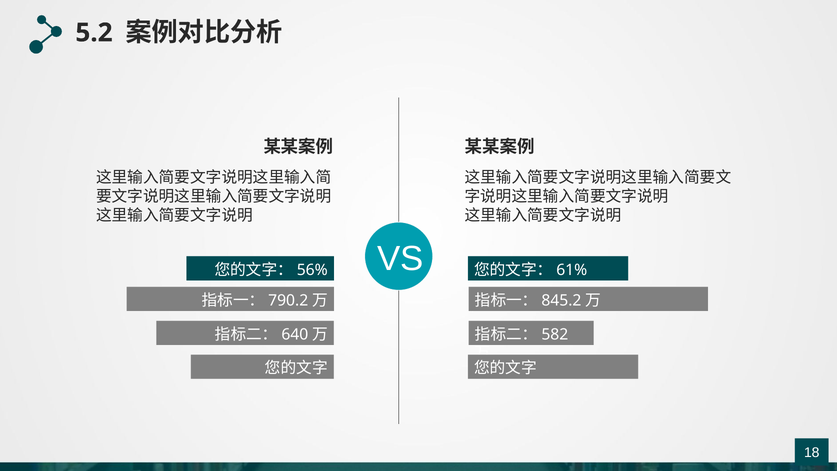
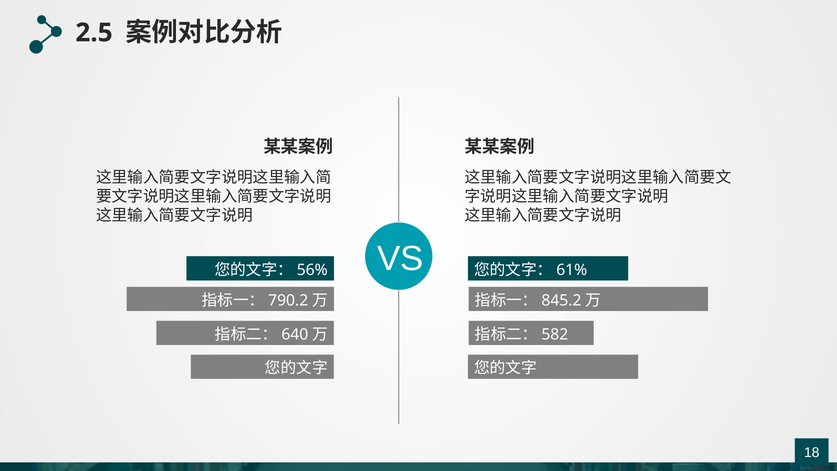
5.2: 5.2 -> 2.5 (94, 33)
